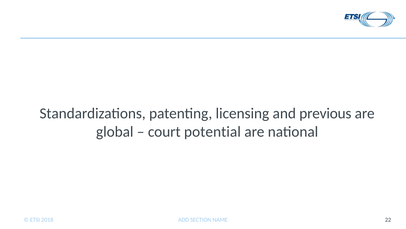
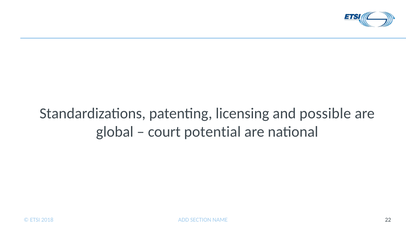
previous: previous -> possible (325, 113)
